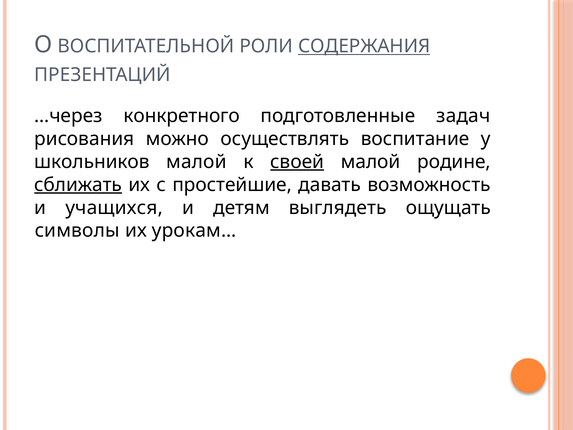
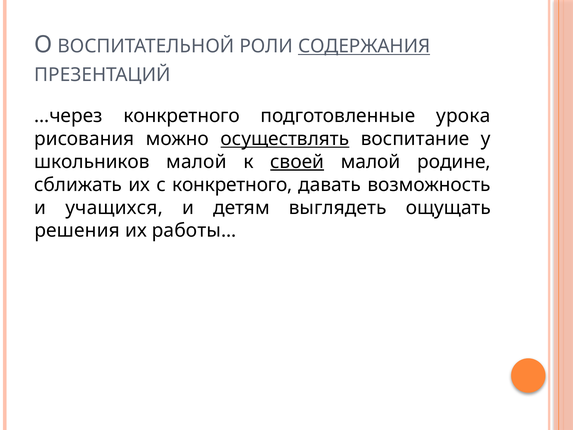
задач: задач -> урока (463, 116)
осуществлять underline: none -> present (285, 139)
сближать underline: present -> none (78, 185)
с простейшие: простейшие -> конкретного (232, 185)
символы: символы -> решения (77, 230)
урокам…: урокам… -> работы… (194, 230)
